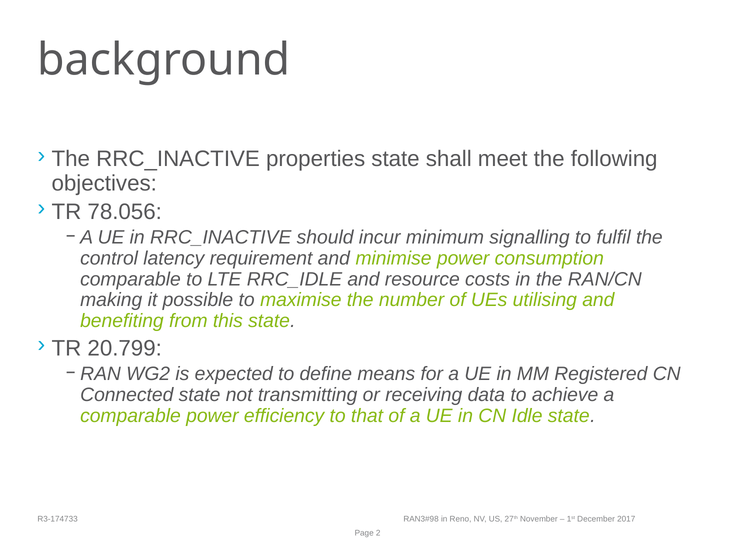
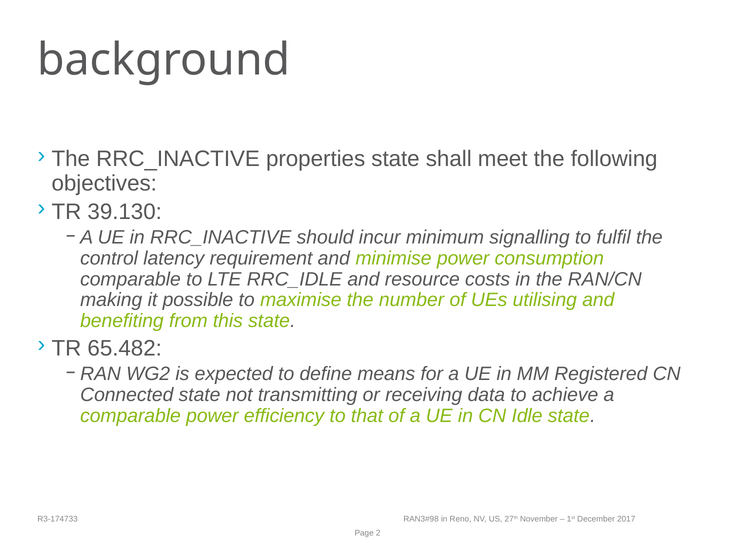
78.056: 78.056 -> 39.130 (125, 212)
20.799: 20.799 -> 65.482 (125, 348)
